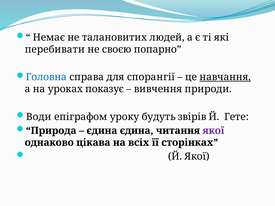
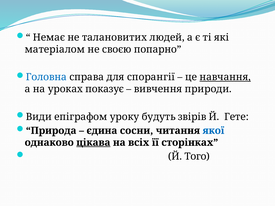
перебивати: перебивати -> матеріалом (55, 49)
Води: Води -> Види (39, 117)
єдина єдина: єдина -> сосни (137, 131)
якої colour: purple -> blue (213, 131)
цікава underline: none -> present (93, 143)
Й Якої: Якої -> Того (197, 157)
